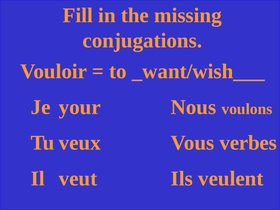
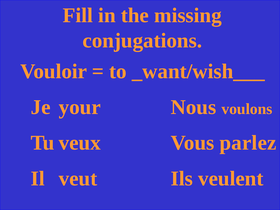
verbes: verbes -> parlez (248, 143)
